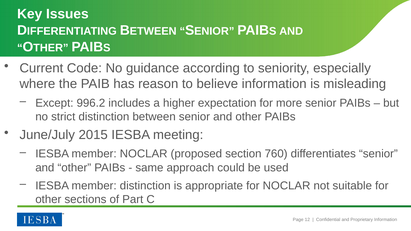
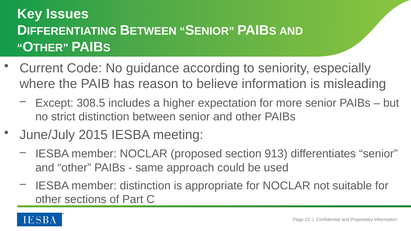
996.2: 996.2 -> 308.5 (91, 103)
760: 760 -> 913 (276, 154)
